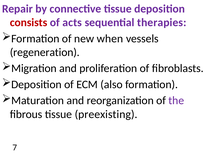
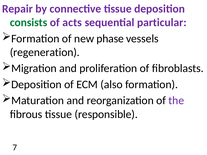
consists colour: red -> green (29, 23)
therapies: therapies -> particular (162, 23)
when: when -> phase (110, 39)
preexisting: preexisting -> responsible (106, 114)
